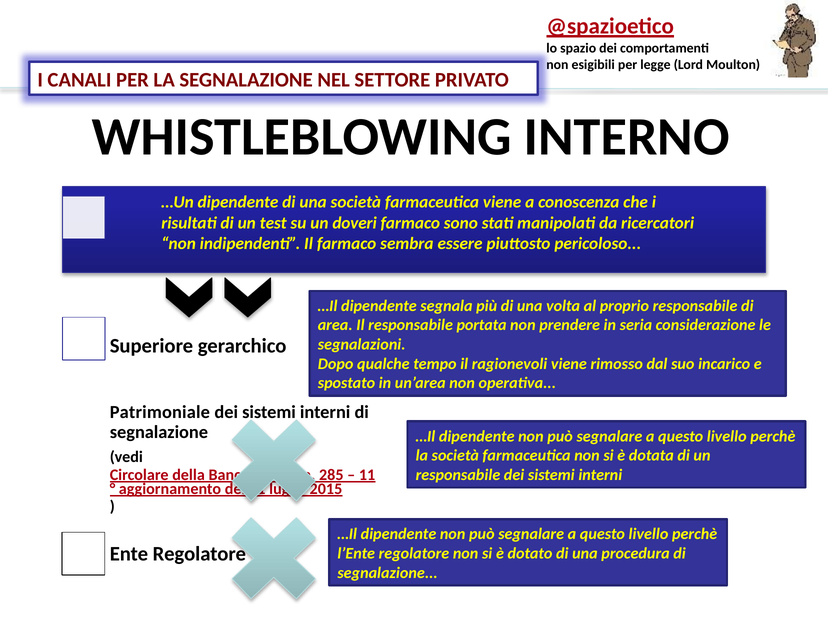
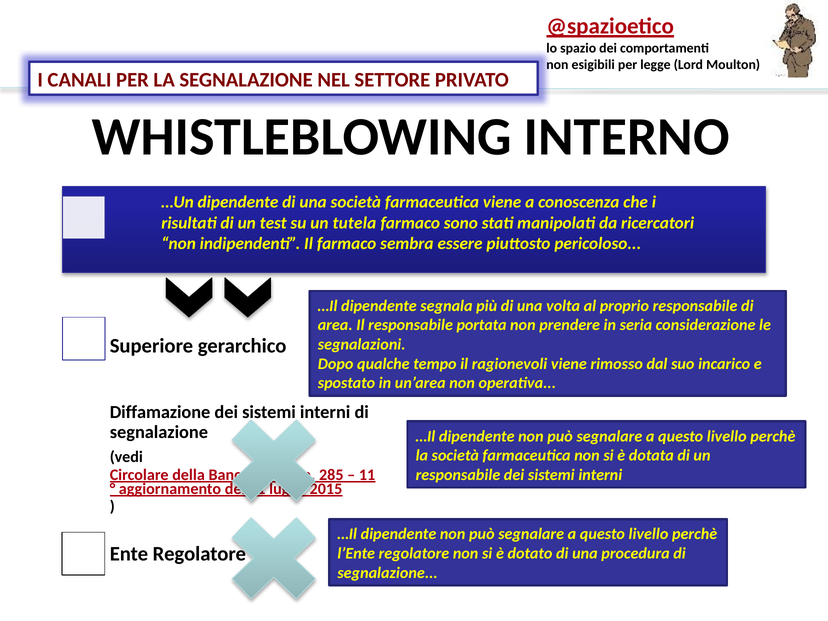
doveri: doveri -> tutela (354, 223)
Patrimoniale: Patrimoniale -> Diffamazione (160, 412)
